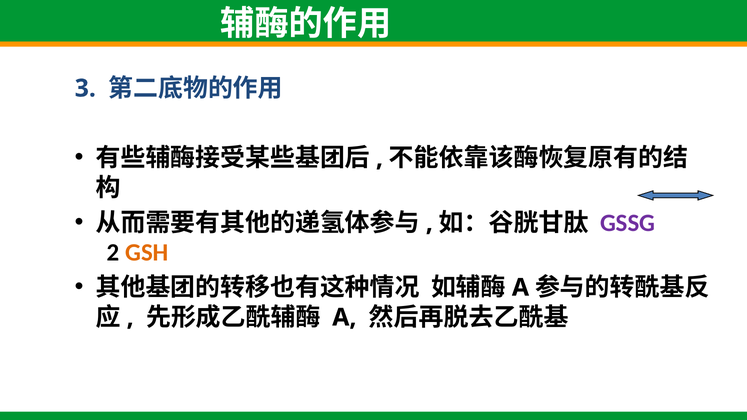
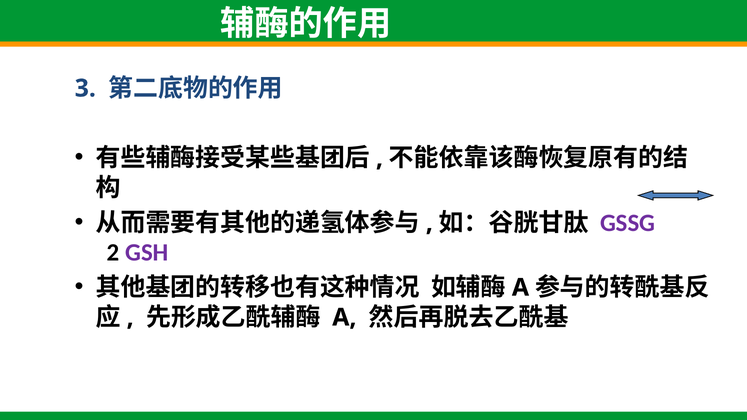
GSH colour: orange -> purple (147, 253)
